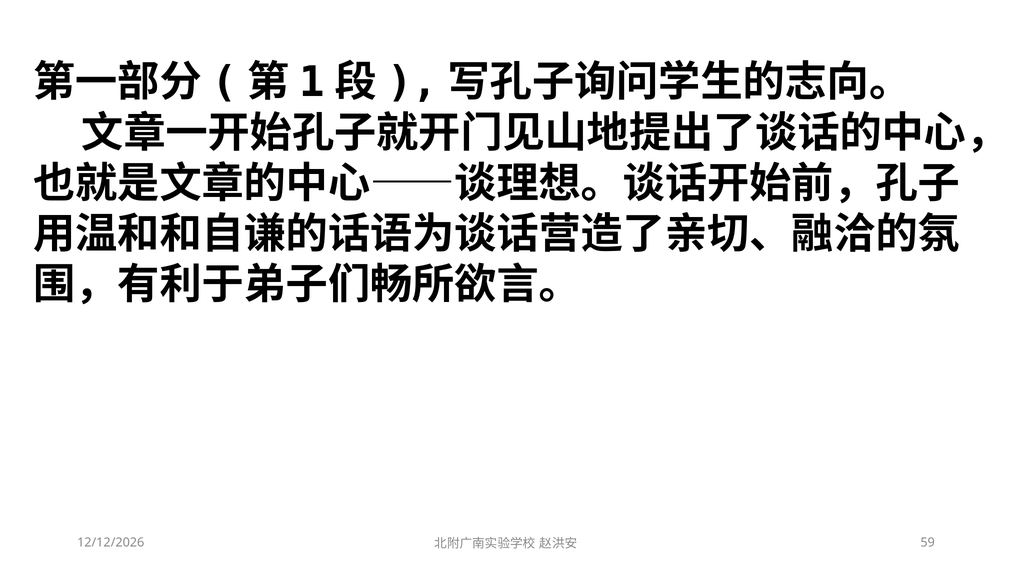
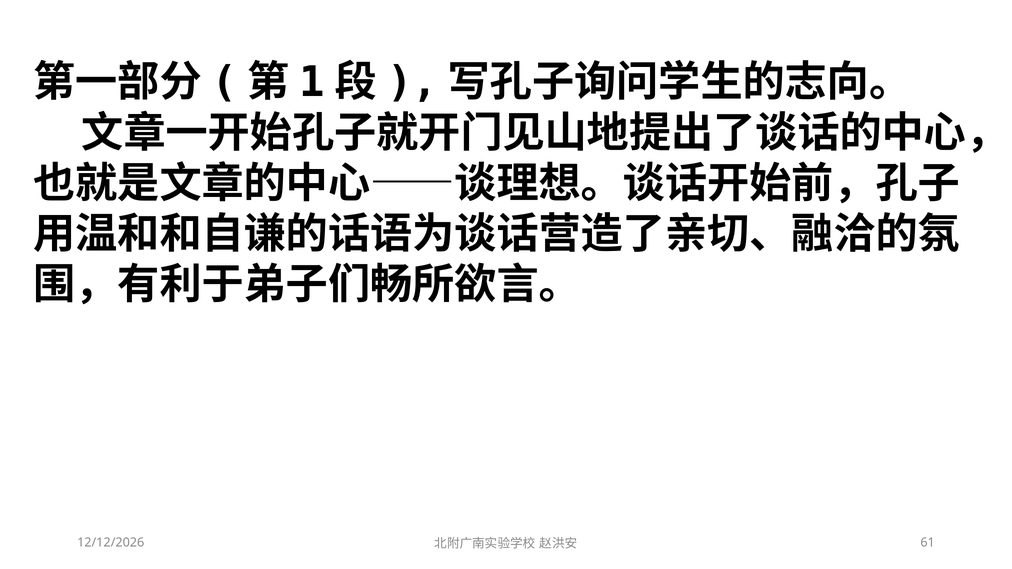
59: 59 -> 61 (928, 543)
